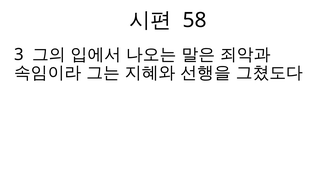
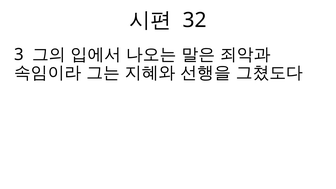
58: 58 -> 32 (195, 20)
